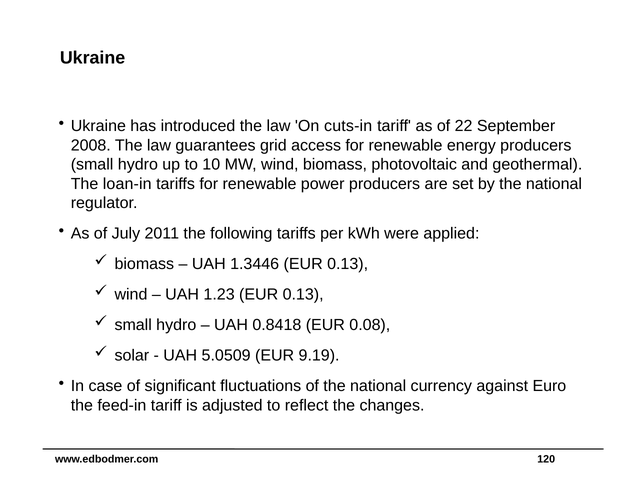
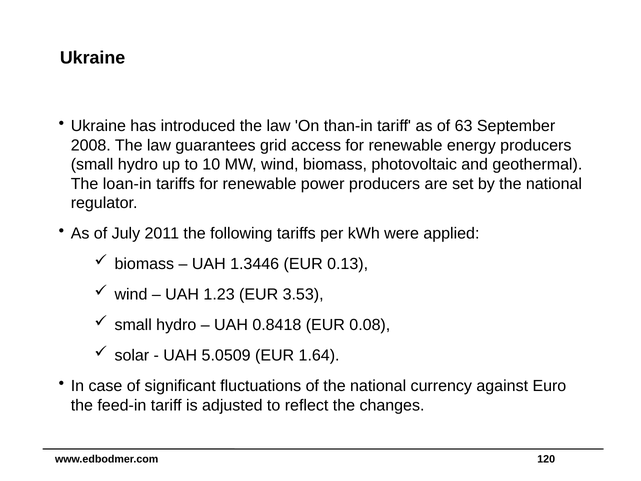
cuts-in: cuts-in -> than-in (348, 126)
22: 22 -> 63 (464, 126)
1.23 EUR 0.13: 0.13 -> 3.53 (303, 294)
9.19: 9.19 -> 1.64 (319, 355)
